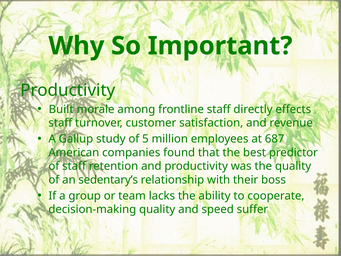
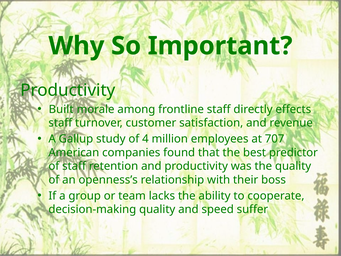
5: 5 -> 4 (145, 139)
687: 687 -> 707 (275, 139)
sedentary’s: sedentary’s -> openness’s (108, 180)
